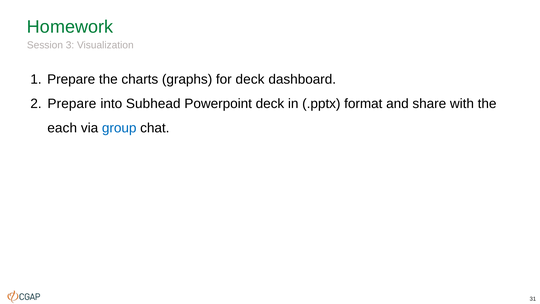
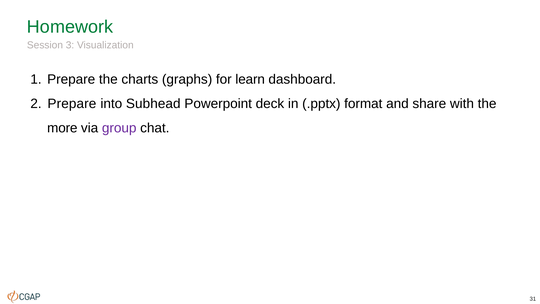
for deck: deck -> learn (250, 79)
each: each -> more (62, 128)
group colour: blue -> purple (119, 128)
